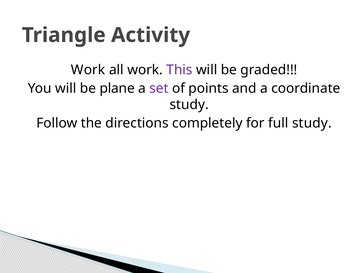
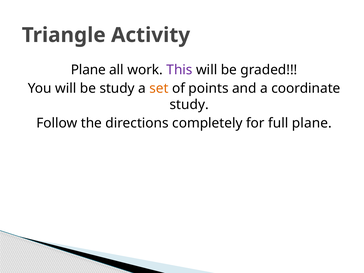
Work: Work -> Plane (88, 70)
be plane: plane -> study (117, 88)
set colour: purple -> orange (159, 88)
full study: study -> plane (312, 123)
